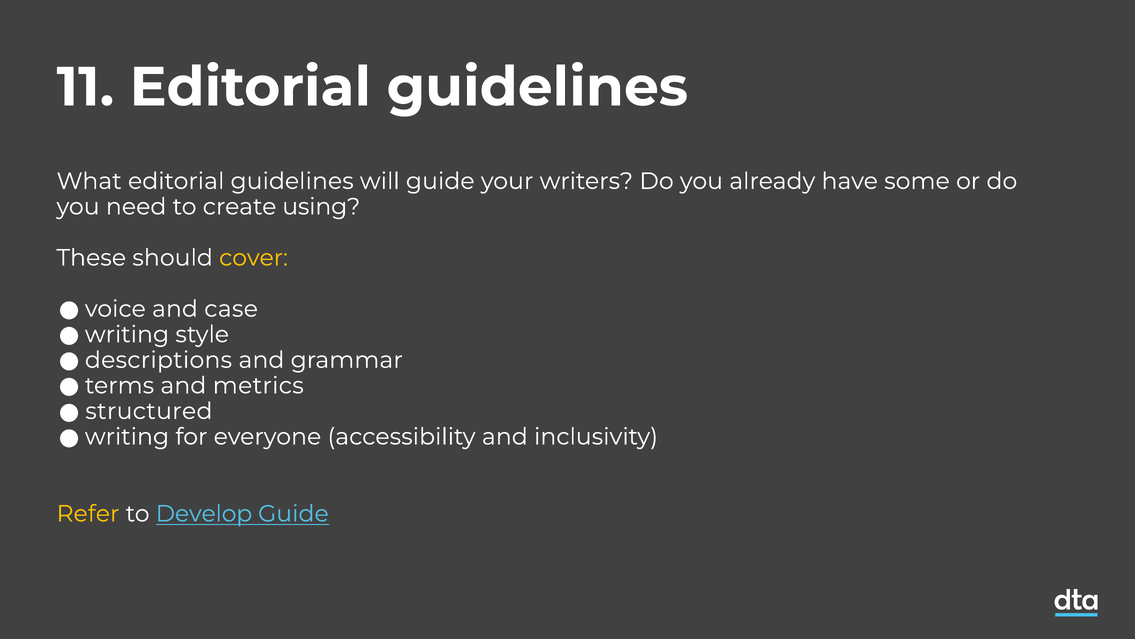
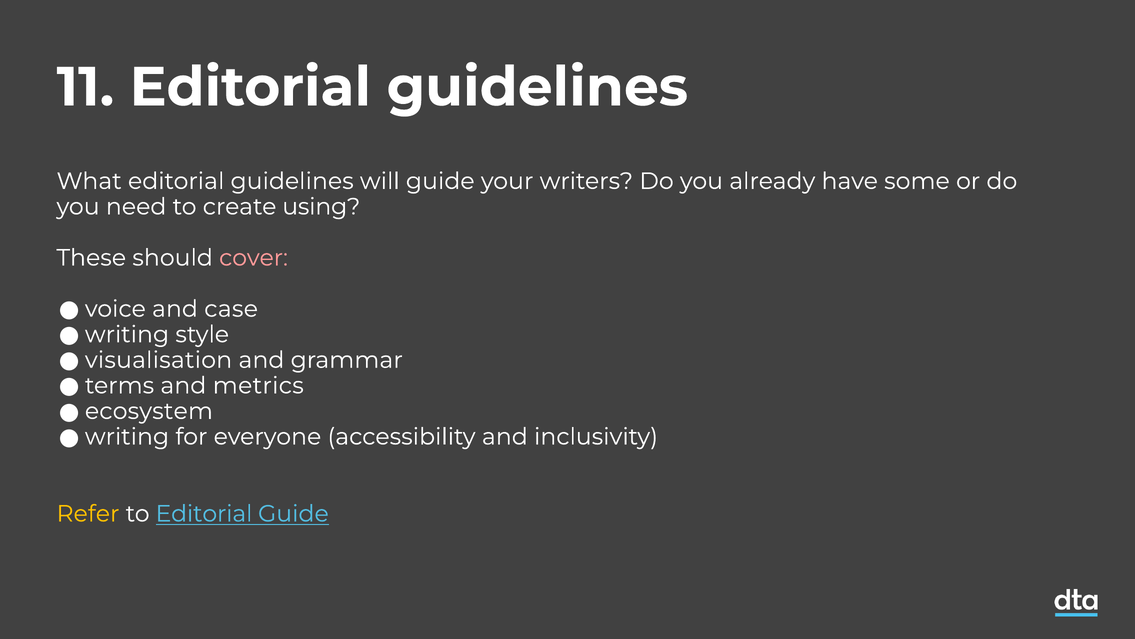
cover colour: yellow -> pink (254, 258)
descriptions: descriptions -> visualisation (159, 360)
structured: structured -> ecosystem (149, 411)
to Develop: Develop -> Editorial (204, 513)
